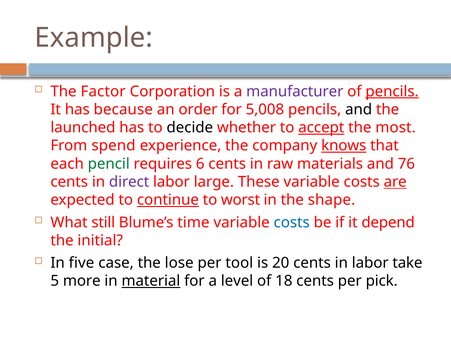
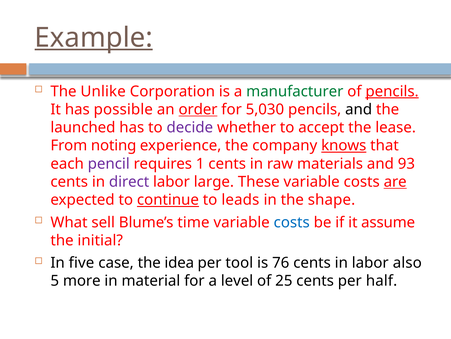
Example underline: none -> present (94, 38)
Factor: Factor -> Unlike (103, 91)
manufacturer colour: purple -> green (295, 91)
because: because -> possible (123, 109)
order underline: none -> present (198, 109)
5,008: 5,008 -> 5,030 (265, 109)
decide colour: black -> purple (190, 127)
accept underline: present -> none (321, 127)
most: most -> lease (396, 127)
spend: spend -> noting (114, 145)
pencil colour: green -> purple (109, 163)
6: 6 -> 1 (200, 163)
76: 76 -> 93 (406, 163)
worst: worst -> leads (240, 199)
still: still -> sell (103, 222)
depend: depend -> assume (388, 222)
lose: lose -> idea (179, 262)
20: 20 -> 76 (281, 262)
take: take -> also (407, 262)
material underline: present -> none (151, 280)
18: 18 -> 25 (284, 280)
pick: pick -> half (382, 280)
